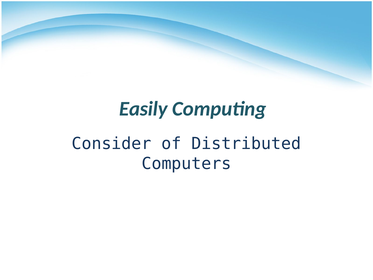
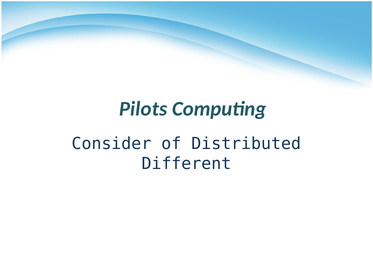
Easily: Easily -> Pilots (143, 109)
Computers: Computers -> Different (186, 163)
